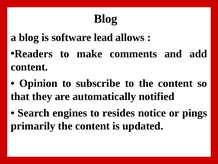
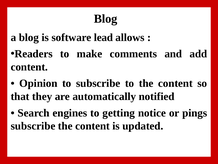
resides: resides -> getting (119, 113)
primarily: primarily -> subscribe (33, 126)
